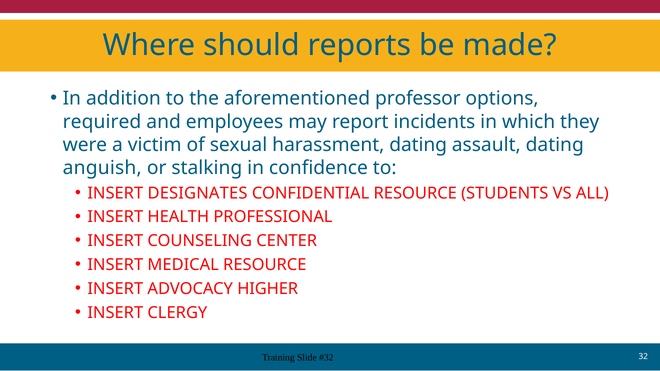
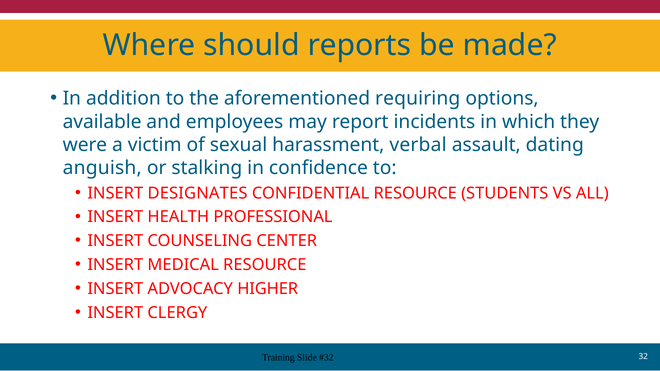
professor: professor -> requiring (418, 99)
required: required -> available (102, 122)
harassment dating: dating -> verbal (418, 145)
